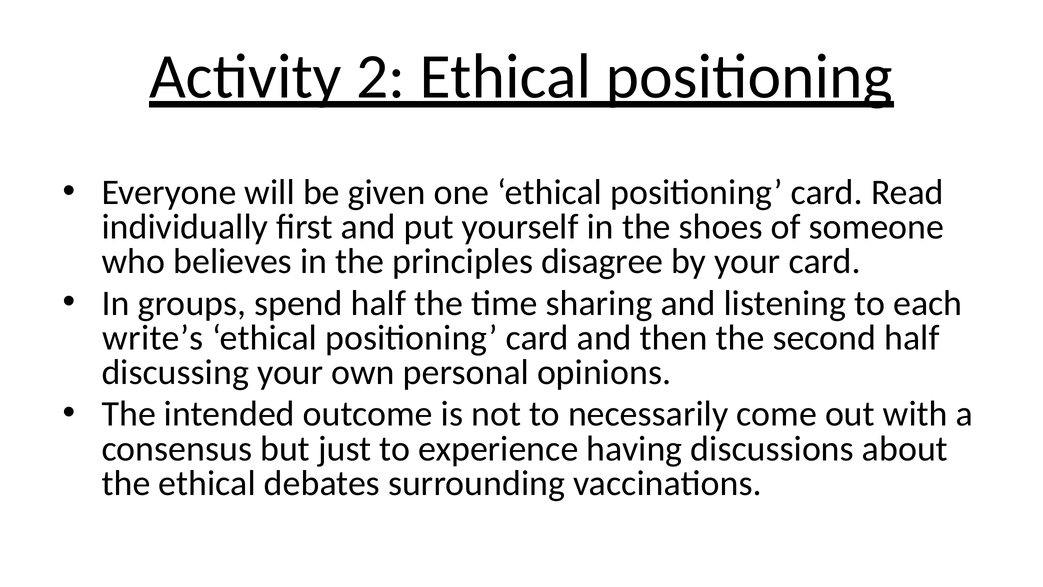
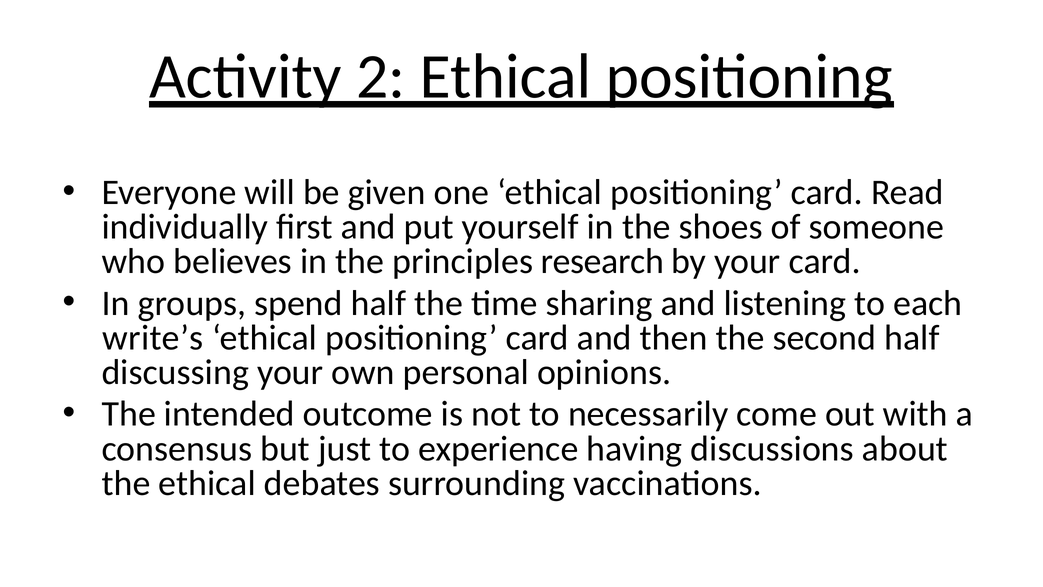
disagree: disagree -> research (602, 261)
